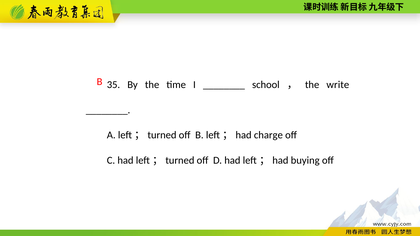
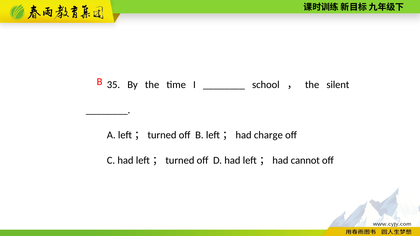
write: write -> silent (338, 85)
buying: buying -> cannot (305, 160)
